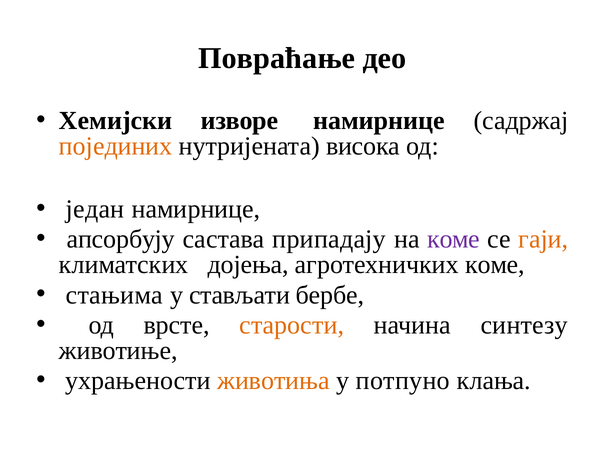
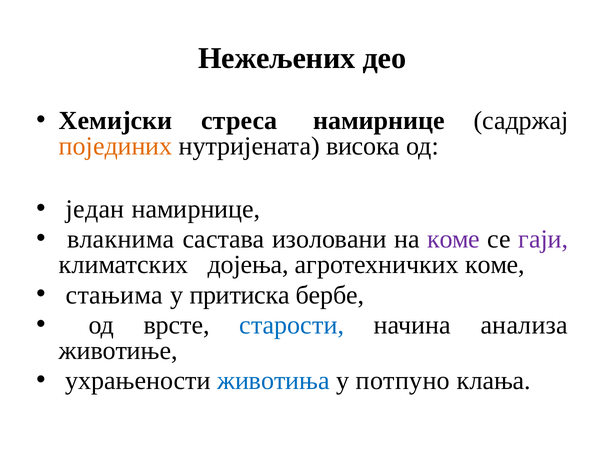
Повраћање: Повраћање -> Нежељених (277, 58)
изворе: изворе -> стреса (239, 121)
апсорбују: апсорбују -> влакнима (121, 239)
припадају: припадају -> изоловани (329, 239)
гаји colour: orange -> purple (543, 239)
стављати: стављати -> притиска (240, 295)
старости colour: orange -> blue (292, 325)
синтезу: синтезу -> анализа (524, 325)
животиња colour: orange -> blue (273, 380)
